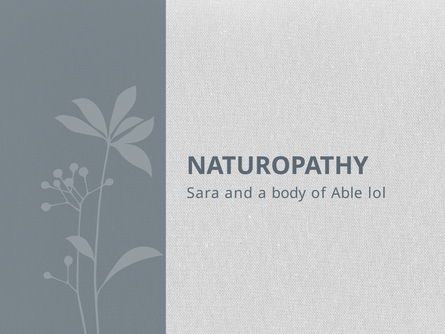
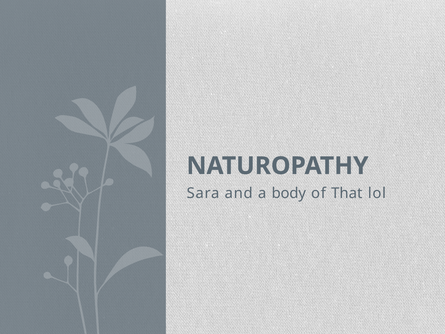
Able: Able -> That (347, 193)
